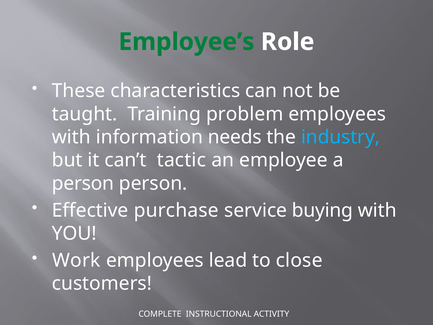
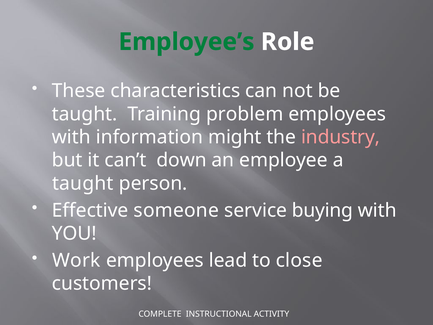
needs: needs -> might (235, 137)
industry colour: light blue -> pink (341, 137)
tactic: tactic -> down (182, 160)
person: person -> taught (83, 183)
purchase: purchase -> someone (176, 210)
